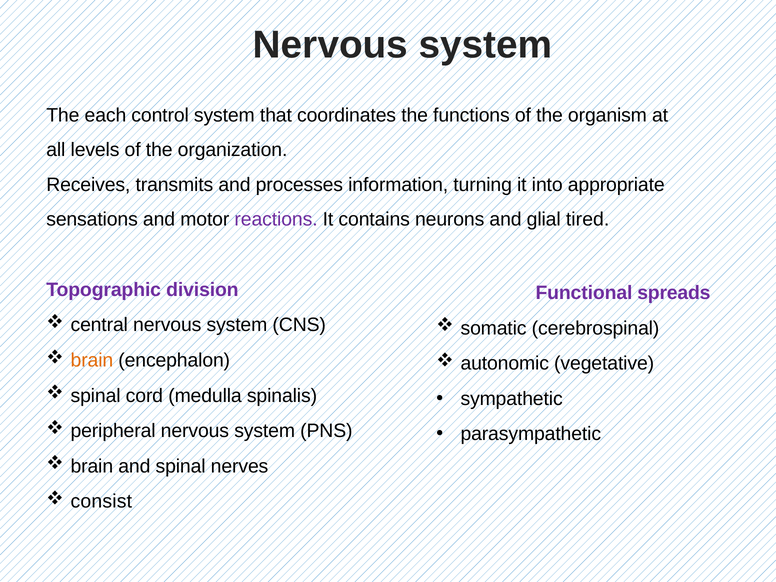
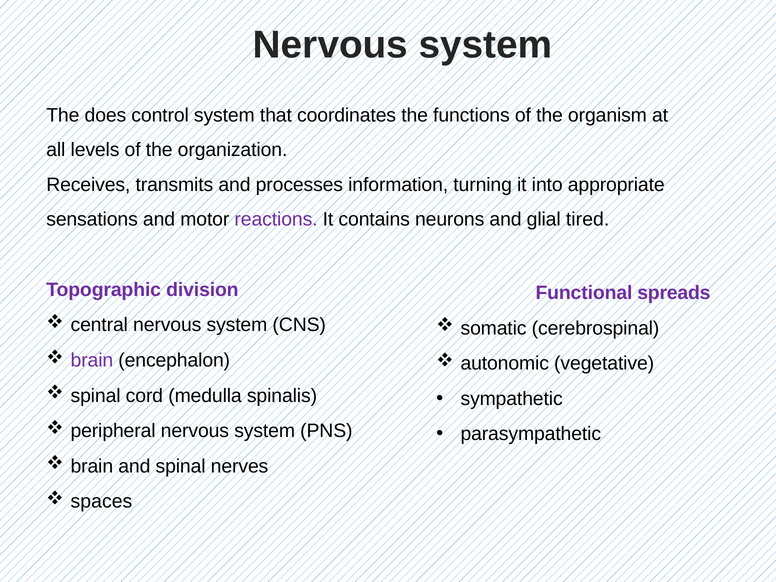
each: each -> does (105, 115)
brain colour: orange -> purple (92, 360)
consist: consist -> spaces (101, 502)
